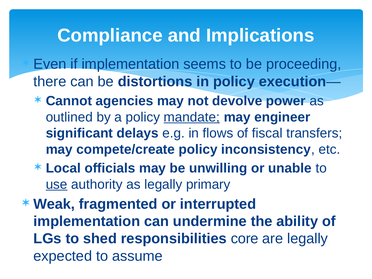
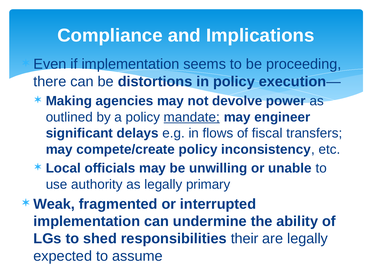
Cannot: Cannot -> Making (69, 101)
use underline: present -> none (57, 184)
core: core -> their (245, 239)
